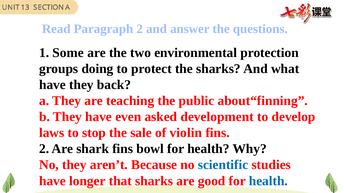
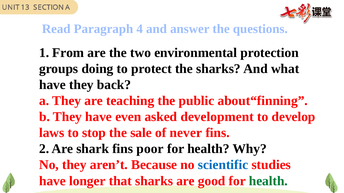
Paragraph 2: 2 -> 4 (140, 29)
Some: Some -> From (68, 53)
violin: violin -> never (186, 133)
bowl: bowl -> poor (150, 149)
health colour: blue -> green (268, 181)
